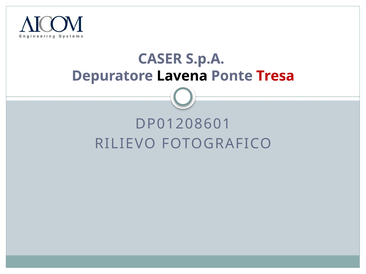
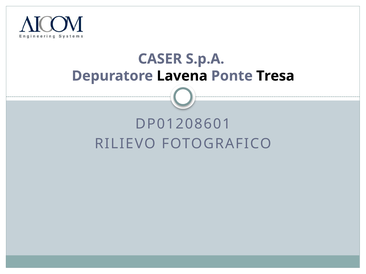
Tresa colour: red -> black (275, 76)
